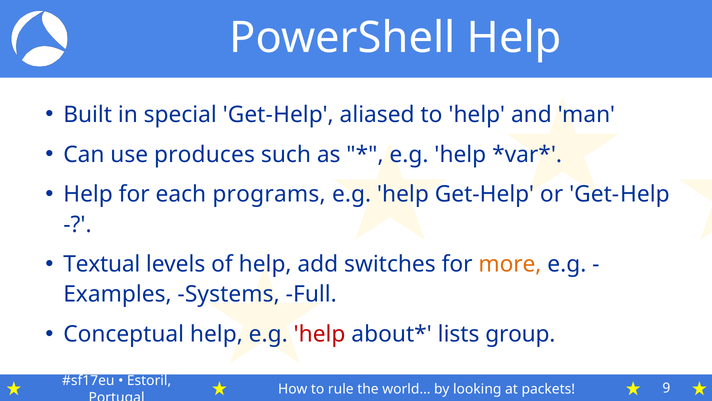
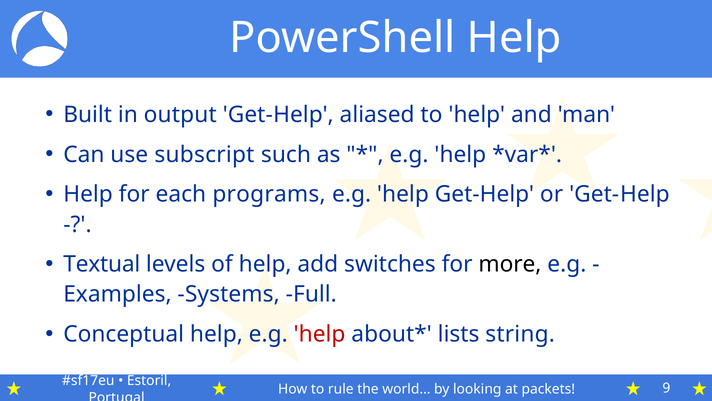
special: special -> output (180, 114)
produces: produces -> subscript (204, 154)
more colour: orange -> black (510, 264)
group: group -> string (520, 334)
